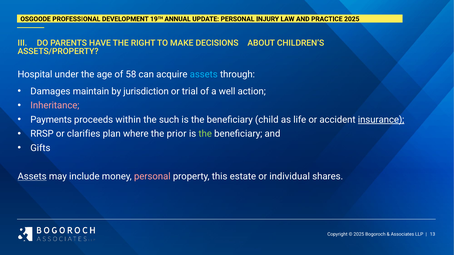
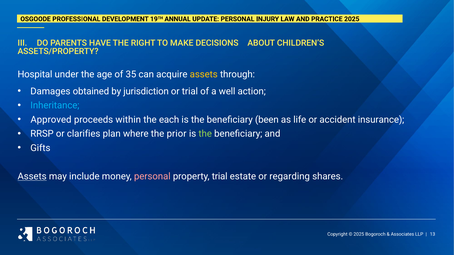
58: 58 -> 35 (131, 74)
assets colour: light blue -> yellow (204, 74)
maintain: maintain -> obtained (91, 91)
Inheritance colour: pink -> light blue (55, 106)
Payments: Payments -> Approved (51, 120)
such: such -> each (169, 120)
child: child -> been (267, 120)
insurance underline: present -> none (381, 120)
property this: this -> trial (220, 177)
individual: individual -> regarding (290, 177)
